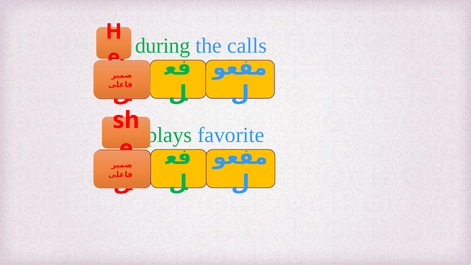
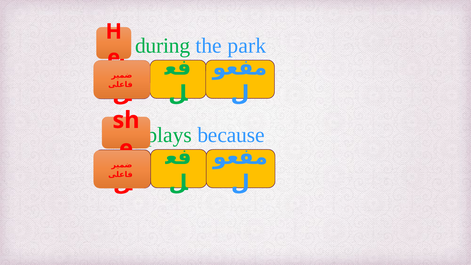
calls: calls -> park (247, 46)
favorite: favorite -> because (231, 135)
